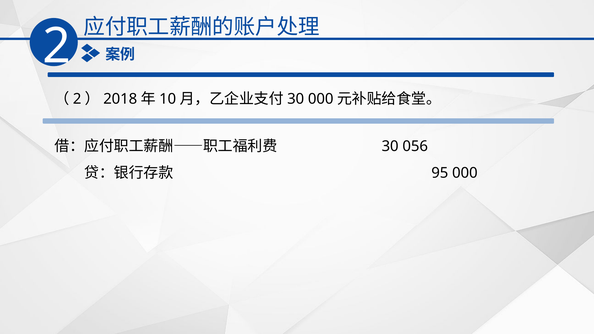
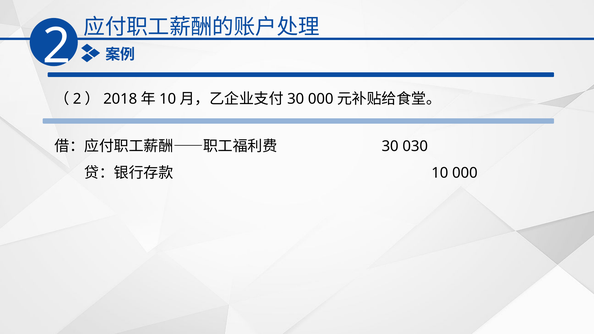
056: 056 -> 030 (415, 146)
95: 95 -> 10 (440, 173)
